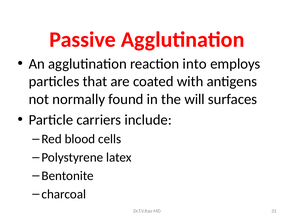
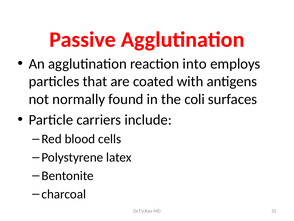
will: will -> coli (195, 99)
